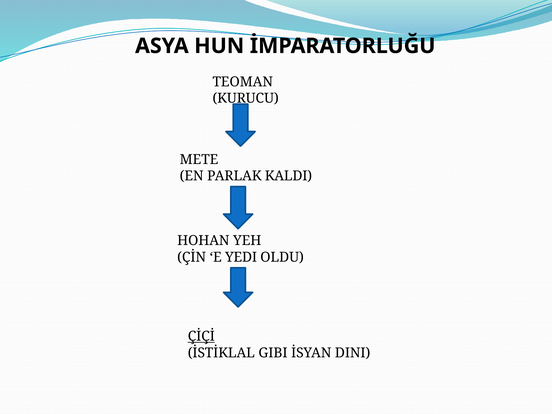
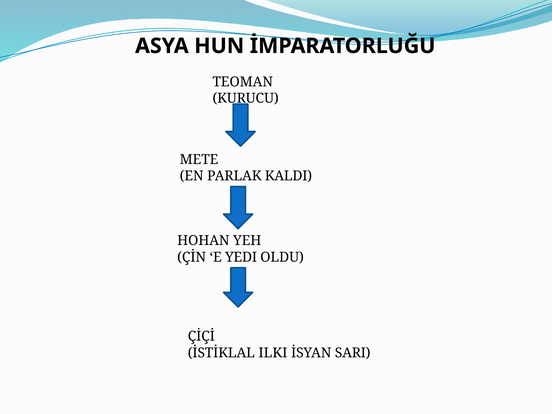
ÇİÇİ underline: present -> none (201, 336)
GIBI: GIBI -> ILKI (273, 353)
DINI: DINI -> SARI (353, 353)
